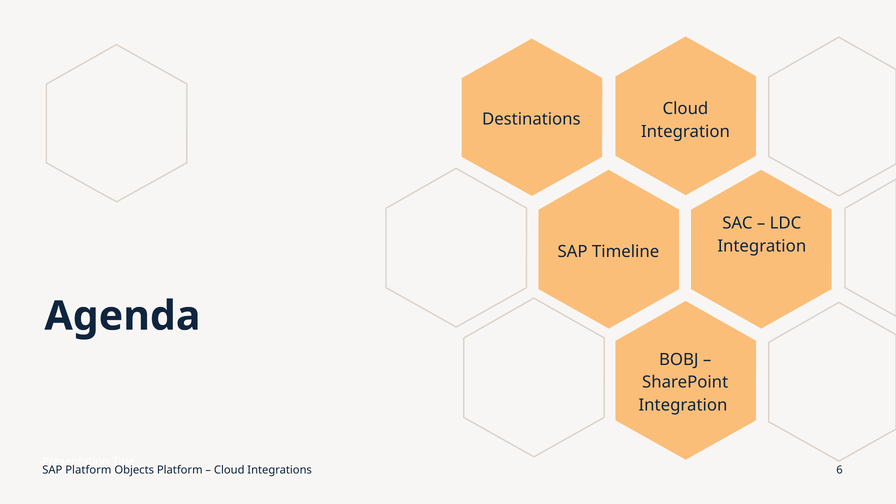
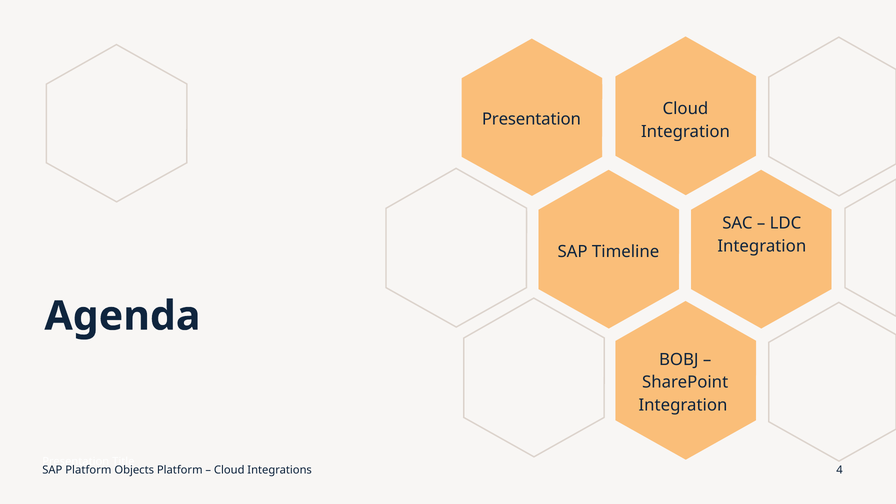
Destinations: Destinations -> Presentation (531, 119)
6: 6 -> 4 (840, 470)
